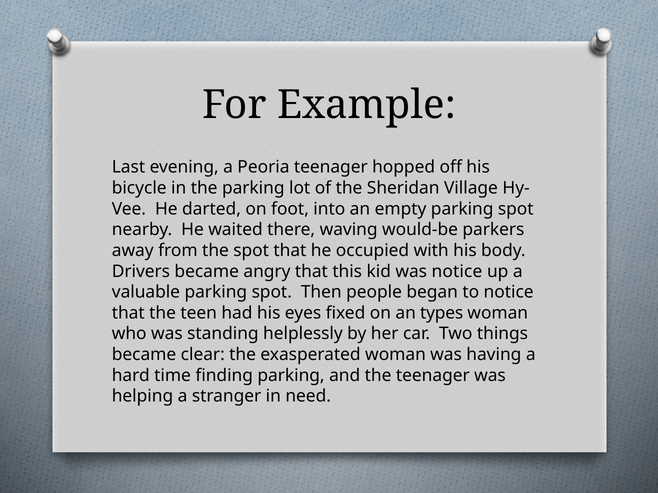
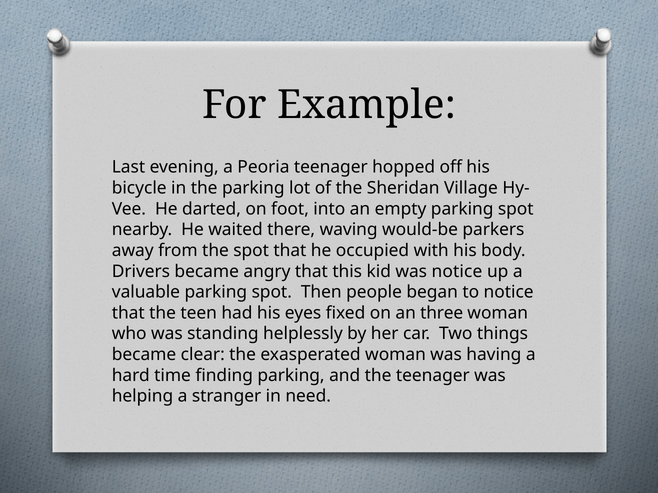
types: types -> three (442, 313)
